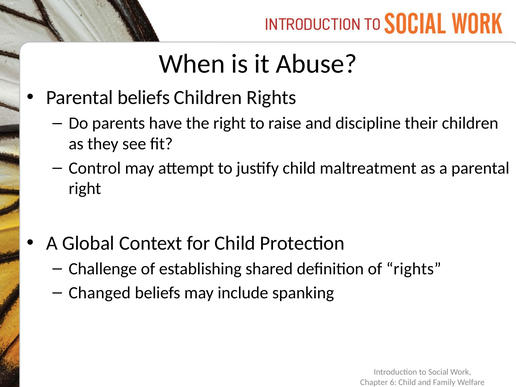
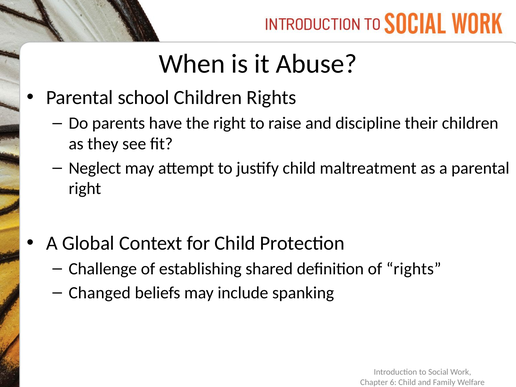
Parental beliefs: beliefs -> school (144, 98)
Control: Control -> Neglect (95, 168)
